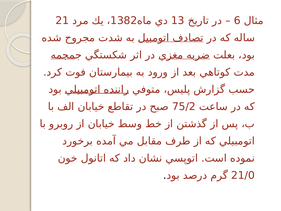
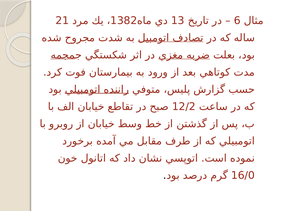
75/2: 75/2 -> 12/2 (184, 106)
21/0: 21/0 -> 16/0 (243, 175)
